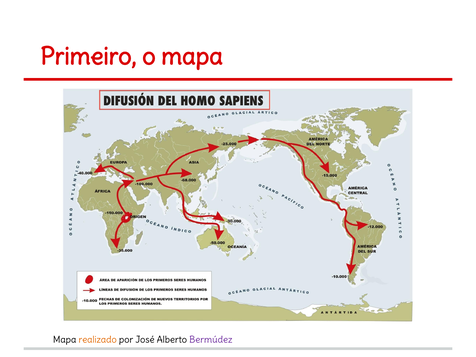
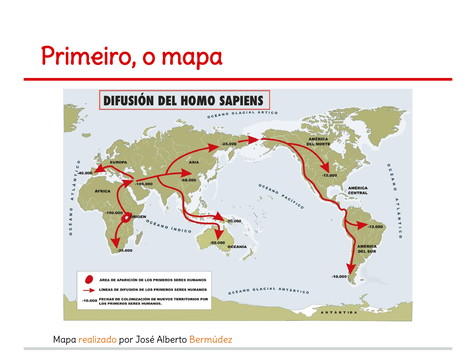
Bermúdez colour: purple -> orange (211, 340)
